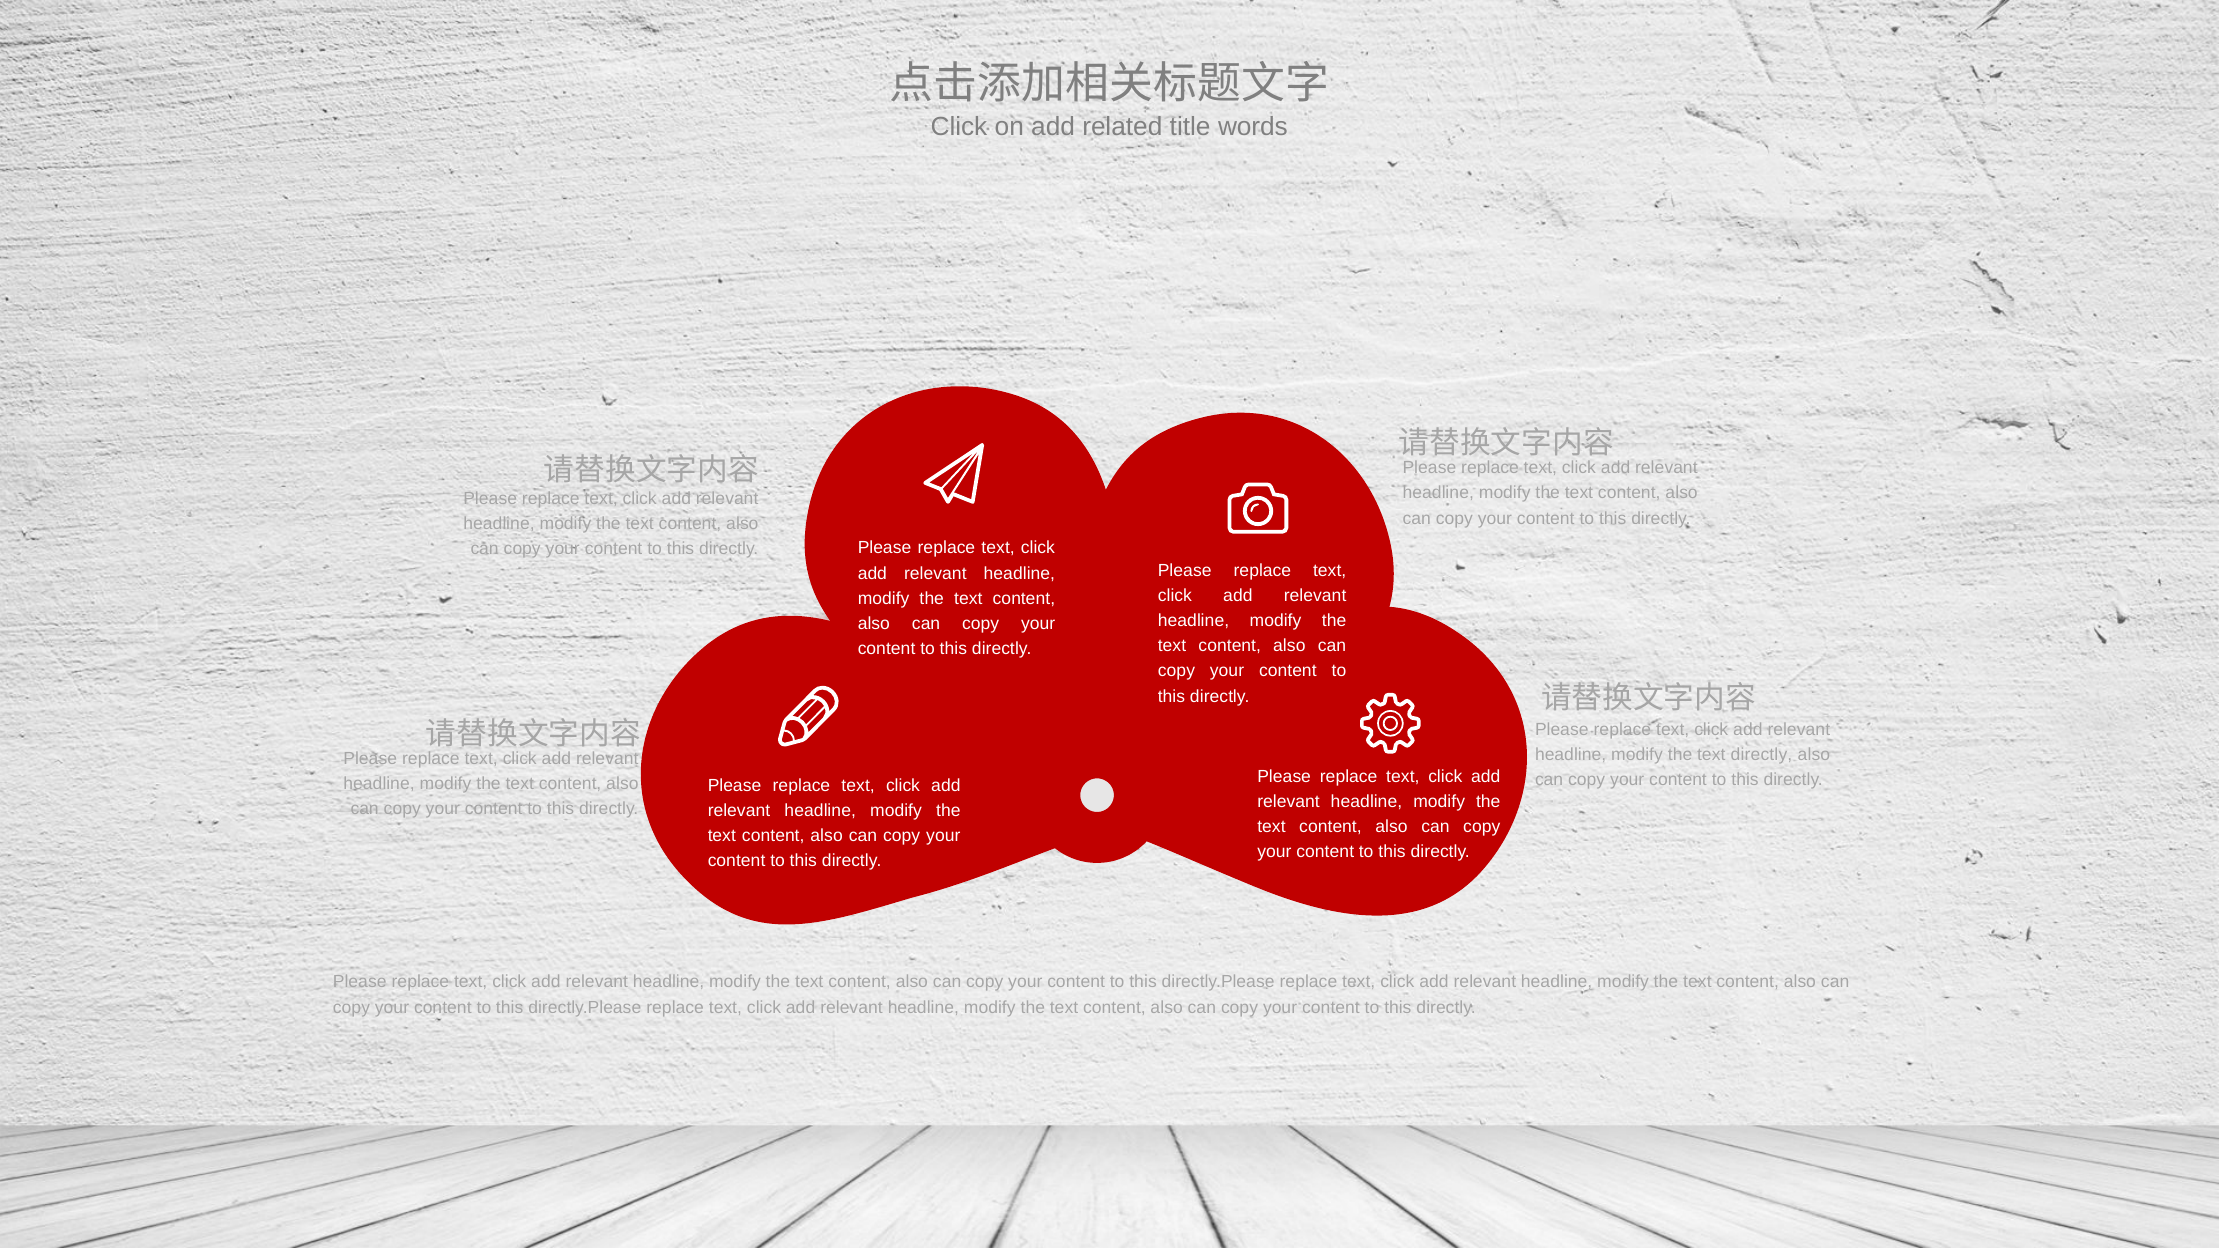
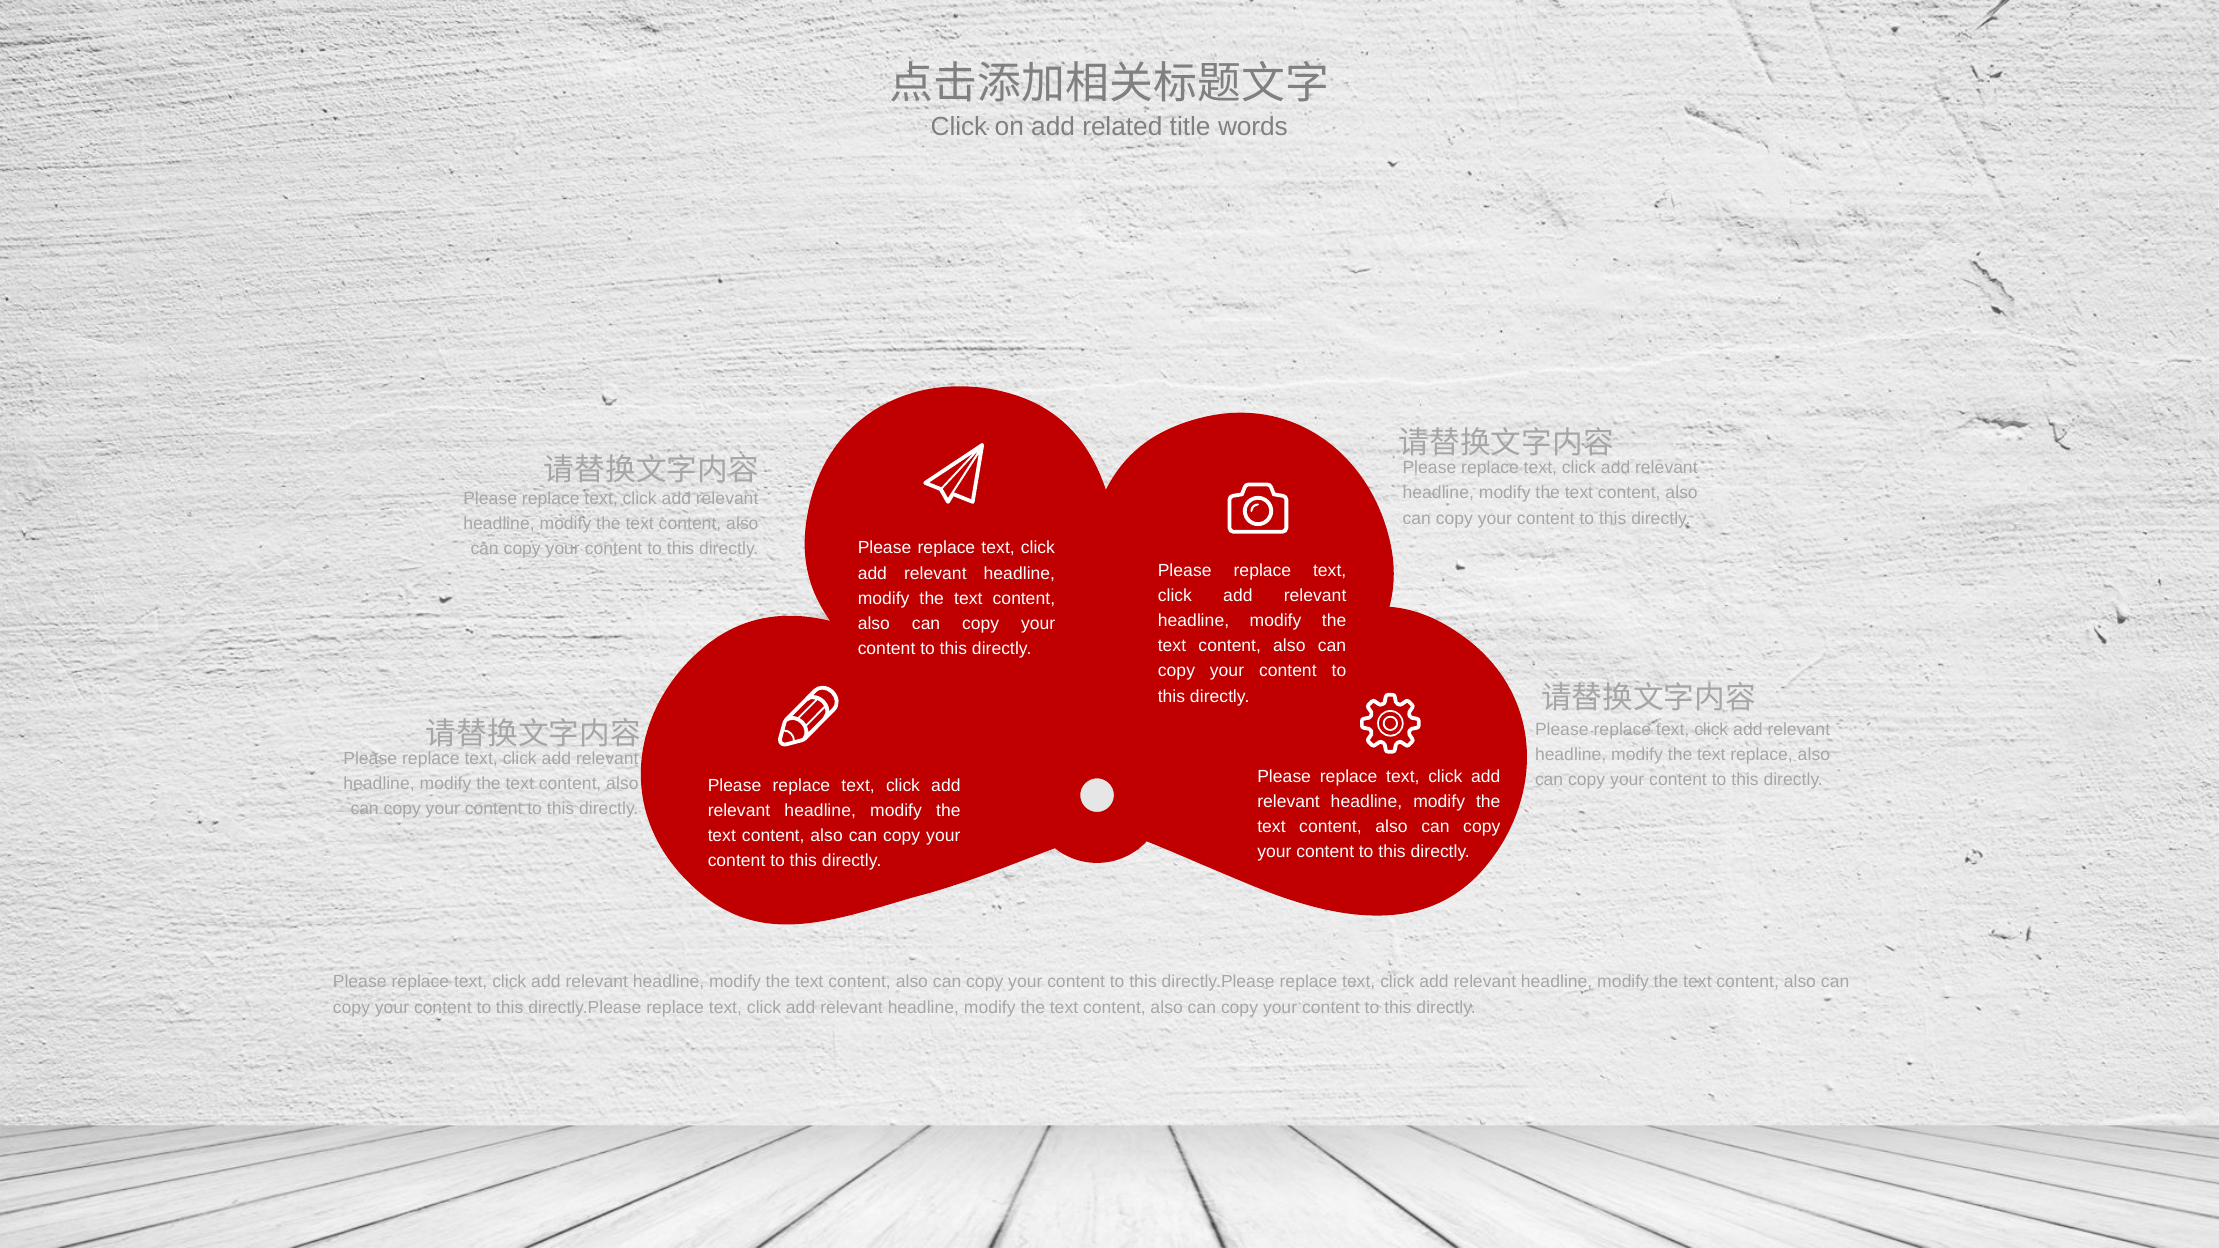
text directly: directly -> replace (1762, 754)
